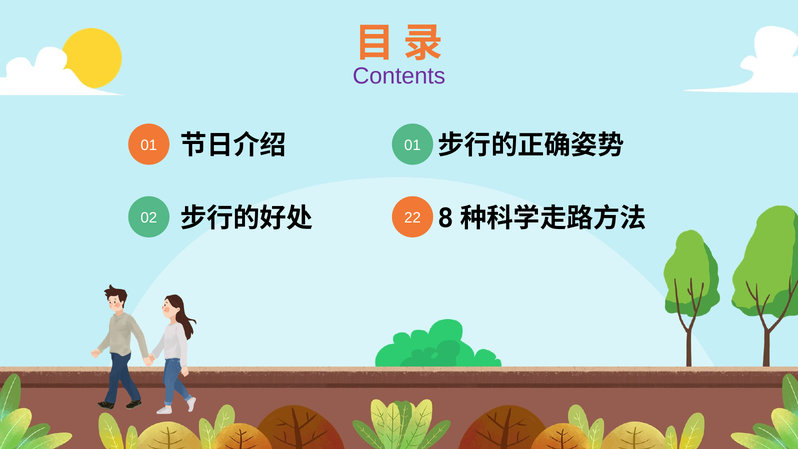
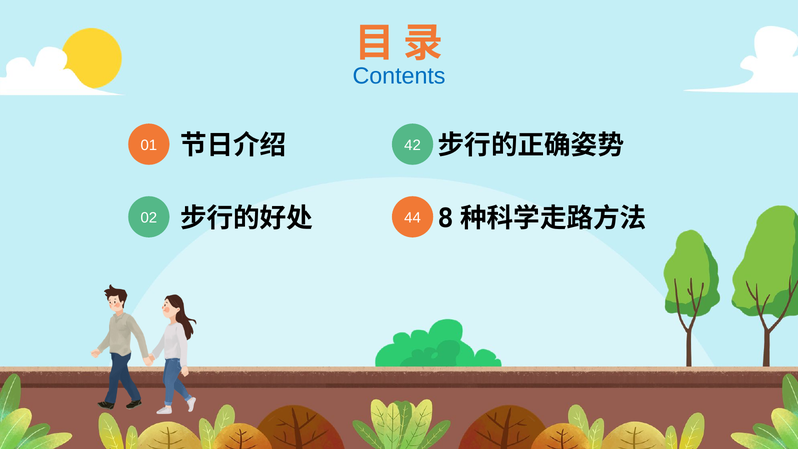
Contents colour: purple -> blue (399, 76)
01 01: 01 -> 42 (413, 145)
22: 22 -> 44 (413, 218)
